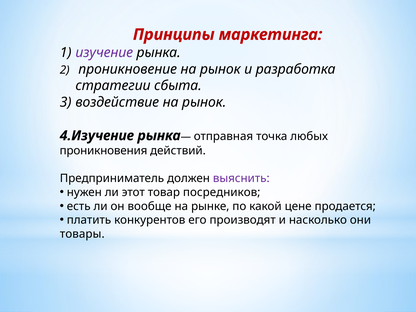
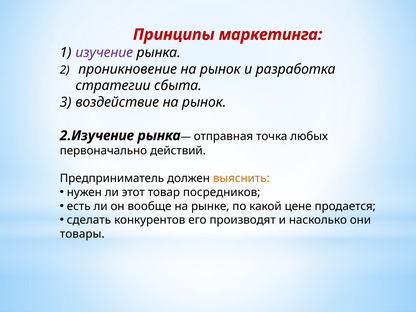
4.Изучение: 4.Изучение -> 2.Изучение (97, 136)
проникновения: проникновения -> первоначально (103, 151)
выяснить colour: purple -> orange (241, 178)
платить: платить -> сделать (89, 220)
